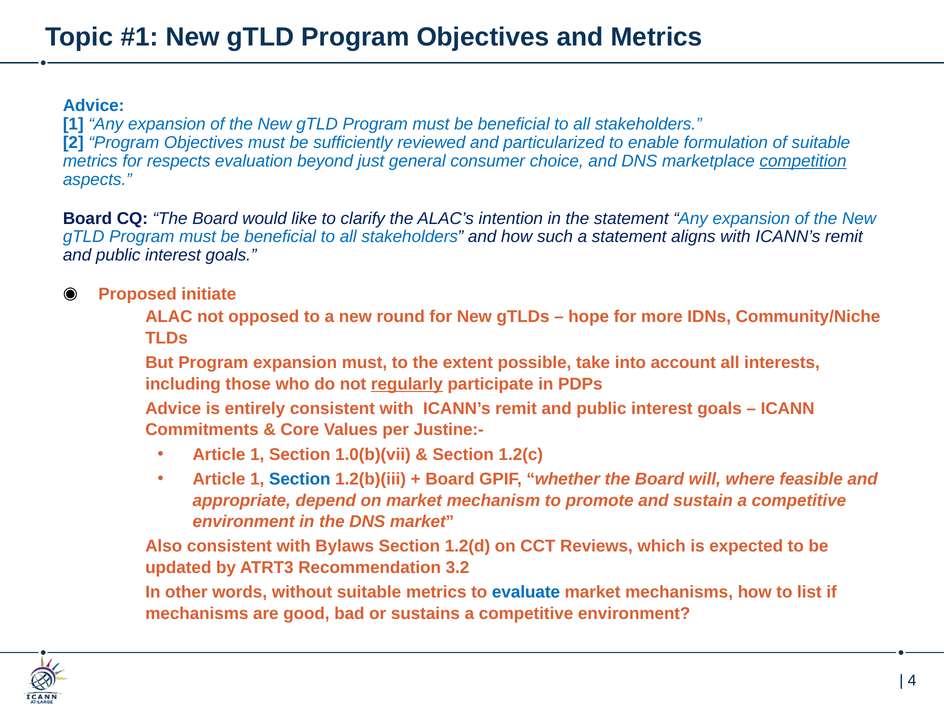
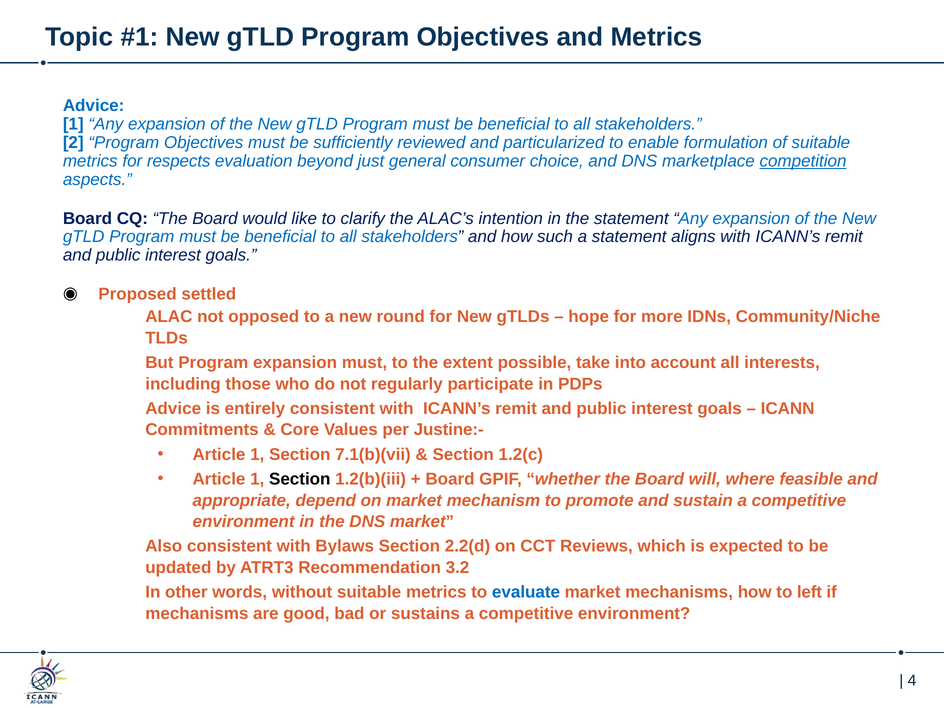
initiate: initiate -> settled (209, 294)
regularly underline: present -> none (407, 384)
1.0(b)(vii: 1.0(b)(vii -> 7.1(b)(vii (373, 455)
Section colour: blue -> black (300, 479)
1.2(d: 1.2(d -> 2.2(d (467, 546)
list: list -> left (809, 592)
